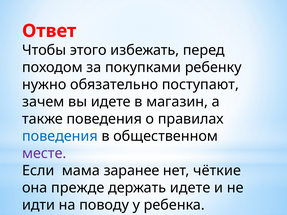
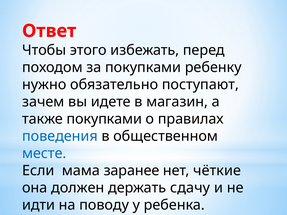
также поведения: поведения -> покупками (104, 119)
месте colour: purple -> blue (44, 154)
прежде: прежде -> должен (78, 188)
держать идете: идете -> сдачу (190, 188)
